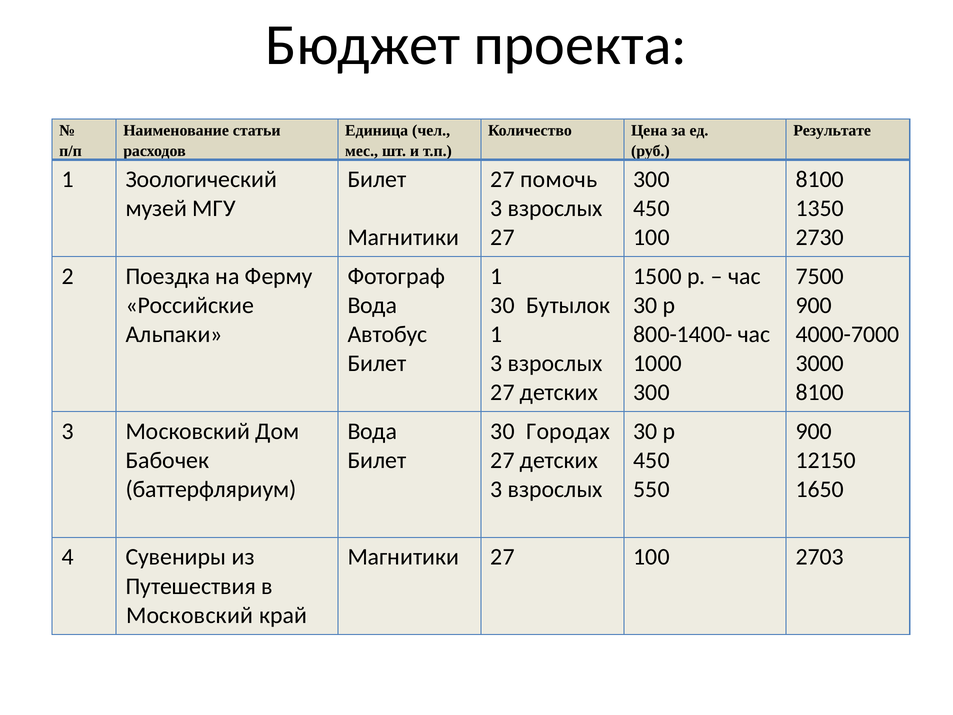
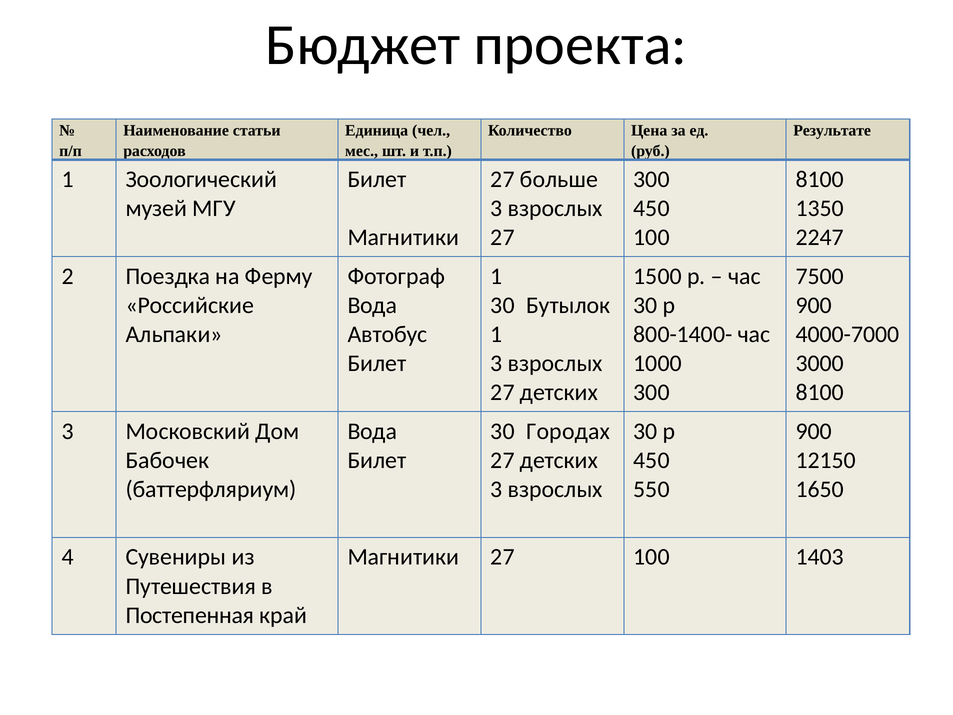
помочь: помочь -> больше (559, 179)
2730: 2730 -> 2247 (820, 237)
2703: 2703 -> 1403 (820, 557)
Московский: Московский -> Постепенная (190, 615)
